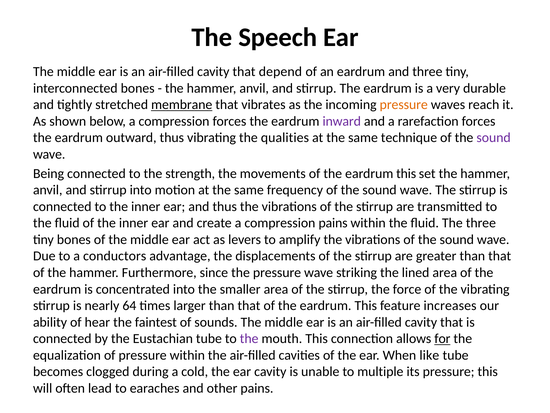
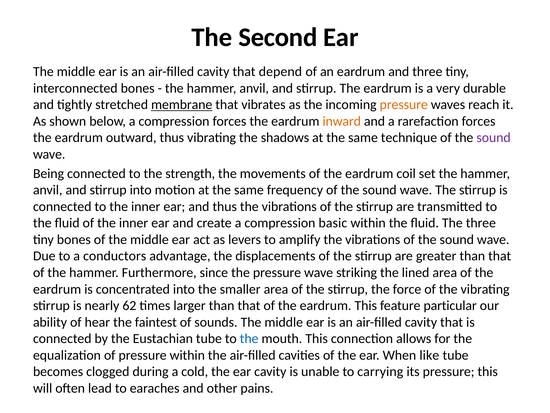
Speech: Speech -> Second (278, 37)
inward colour: purple -> orange (342, 121)
qualities: qualities -> shadows (285, 138)
this: this -> coil (406, 173)
compression pains: pains -> basic (333, 223)
64: 64 -> 62 (129, 305)
increases: increases -> particular (450, 305)
the colour: purple -> blue (249, 338)
for underline: present -> none (442, 338)
multiple: multiple -> carrying (380, 371)
